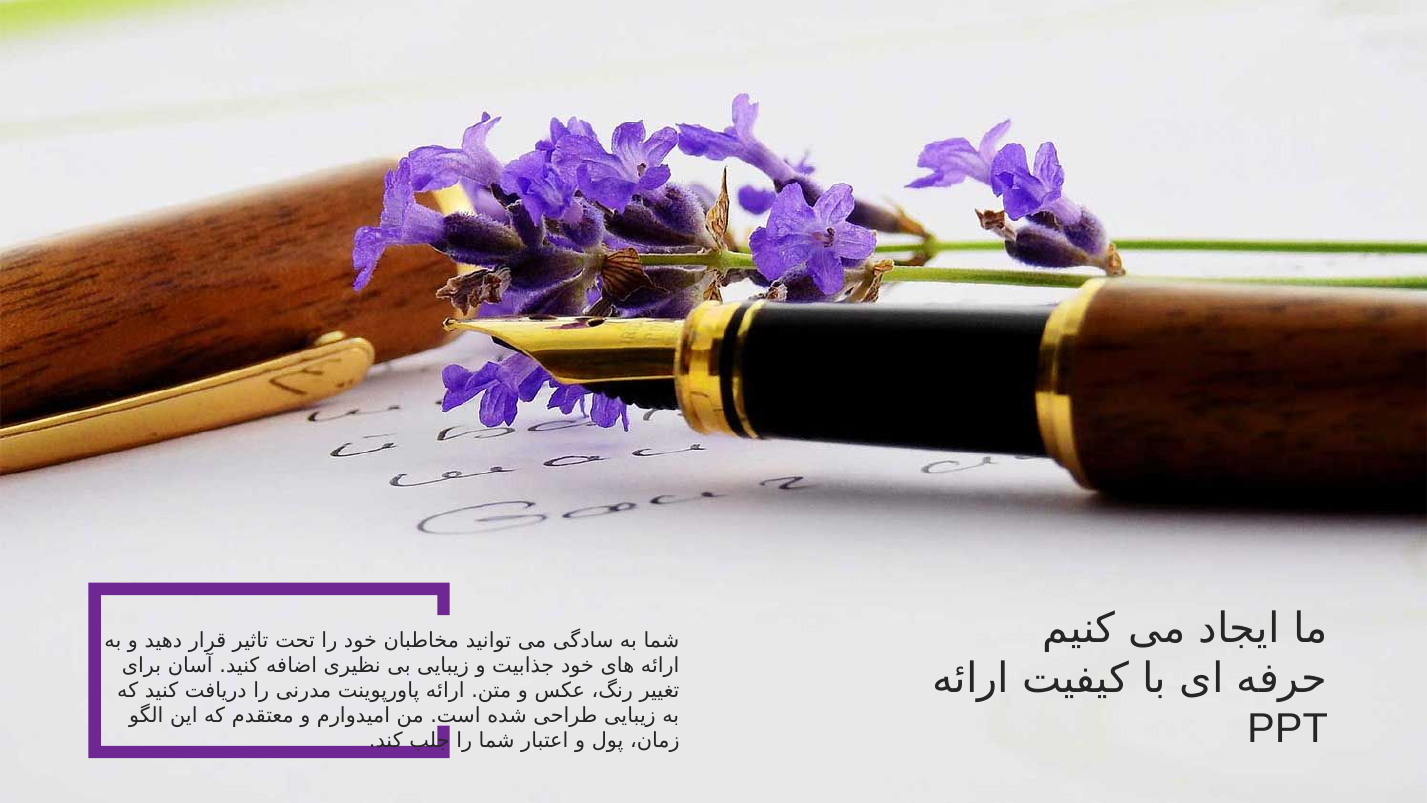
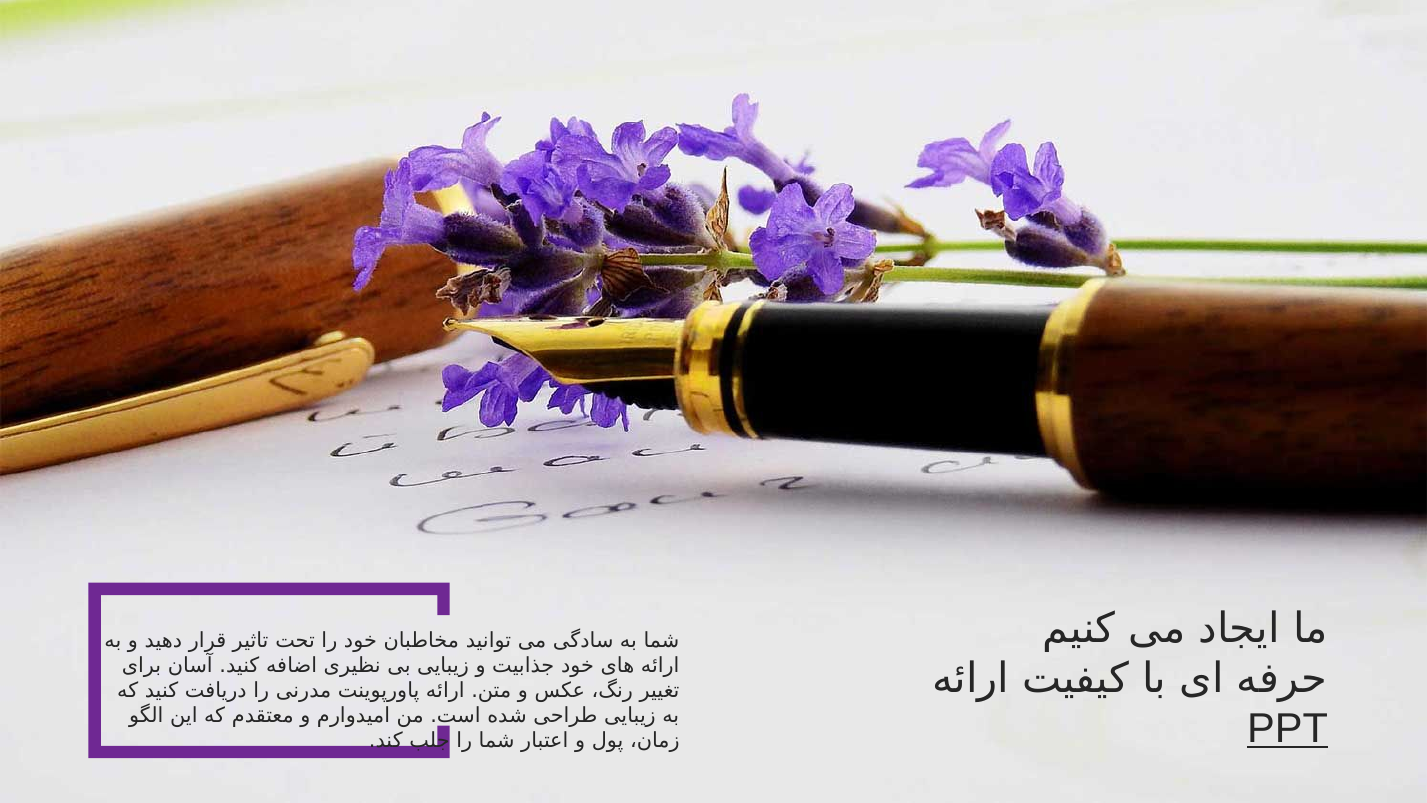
PPT underline: none -> present (1288, 729)
